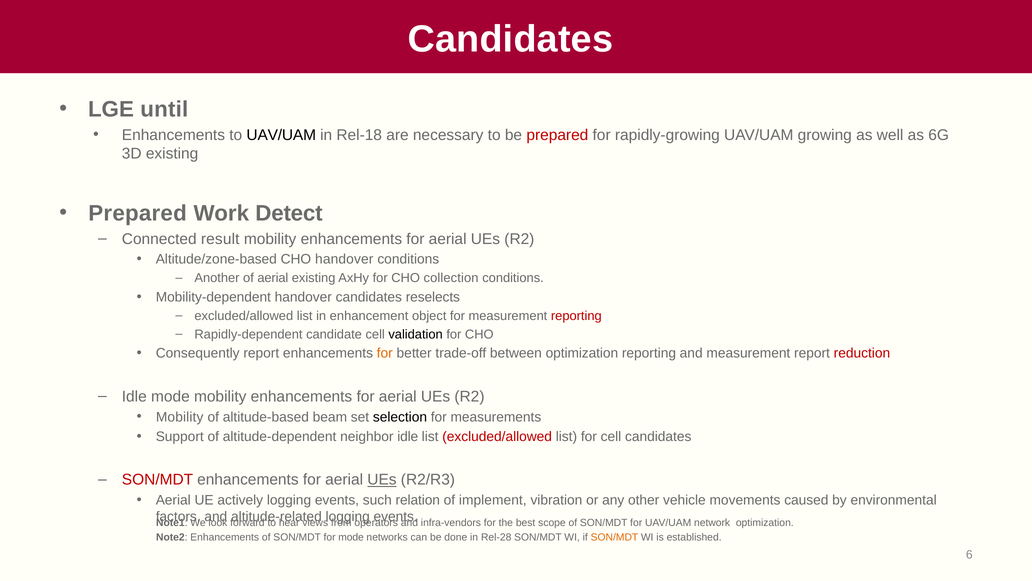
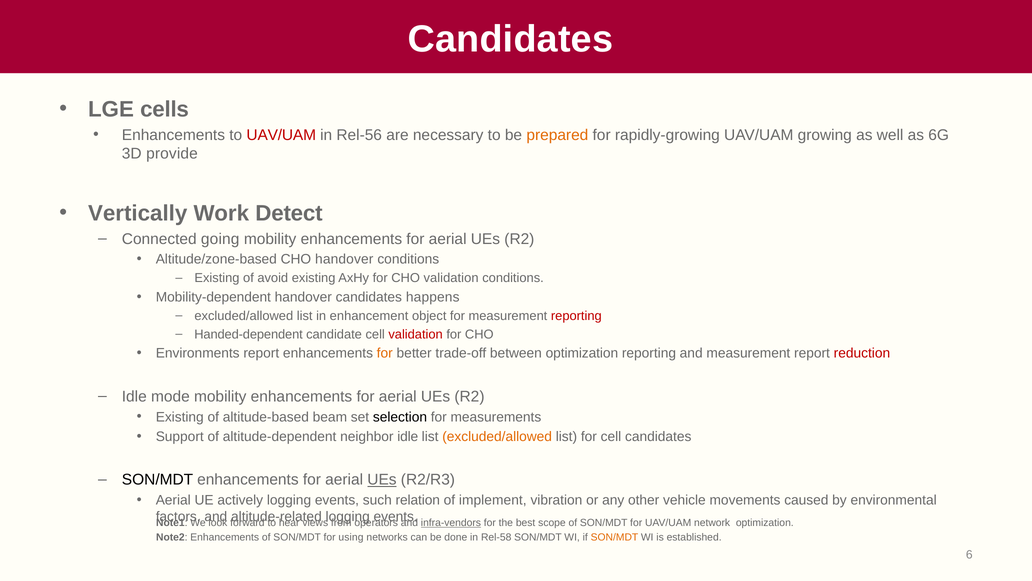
until: until -> cells (165, 109)
UAV/UAM colour: black -> red (281, 135)
Rel-18: Rel-18 -> Rel-56 (359, 135)
prepared colour: red -> orange (557, 135)
3D existing: existing -> provide (172, 153)
Prepared: Prepared -> Vertically (138, 213)
result: result -> going (220, 239)
Another: Another -> Existing (217, 278)
of aerial: aerial -> avoid (273, 278)
CHO collection: collection -> validation (451, 278)
reselects: reselects -> happens (433, 297)
Rapidly-dependent: Rapidly-dependent -> Handed-dependent (249, 334)
validation colour: black -> red (416, 334)
Consequently: Consequently -> Environments (198, 353)
Mobility: Mobility -> Existing (180, 417)
excluded/allowed colour: red -> orange (497, 436)
SON/MDT colour: red -> black (158, 479)
infra-vendors underline: none -> present (451, 522)
for mode: mode -> using (351, 537)
Rel-28: Rel-28 -> Rel-58 (496, 537)
